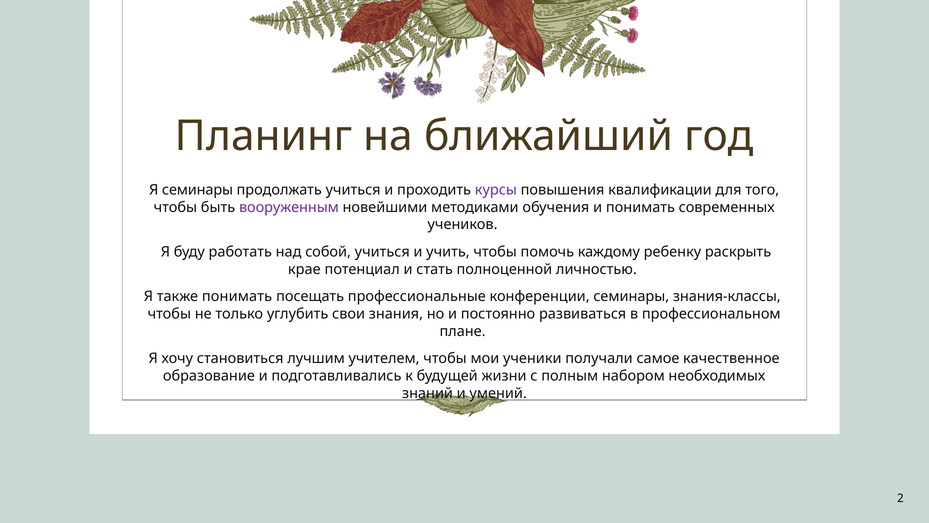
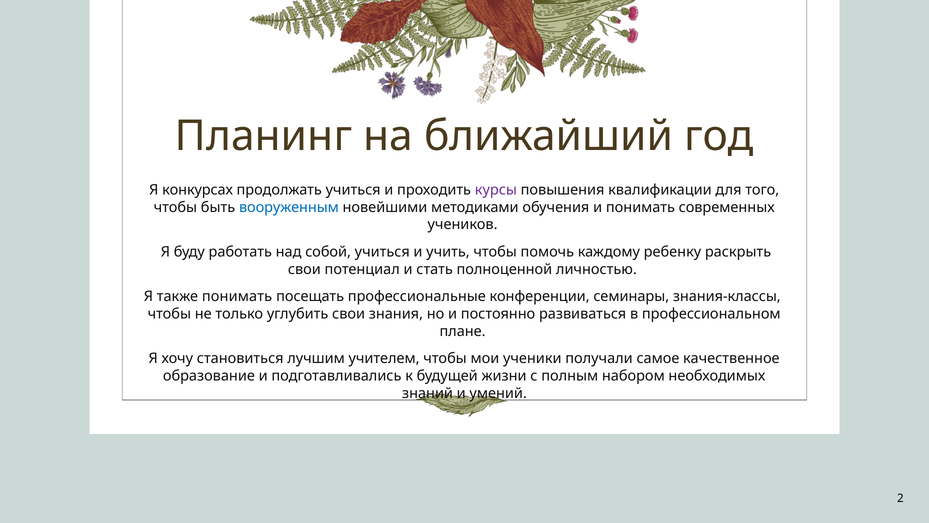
Я семинары: семинары -> конкурсах (198, 190)
вооруженным colour: purple -> blue (289, 207)
крае: крае -> свои (304, 269)
